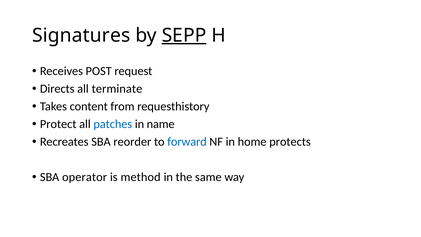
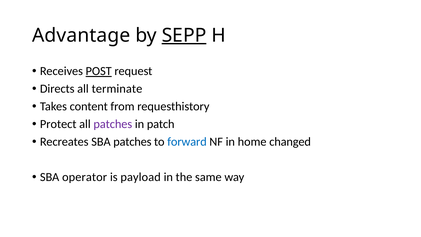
Signatures: Signatures -> Advantage (81, 35)
POST underline: none -> present (99, 71)
patches colour: blue -> purple (113, 124)
name: name -> patch (161, 124)
SBA reorder: reorder -> patches (132, 142)
protects: protects -> changed (290, 142)
method: method -> payload (141, 177)
